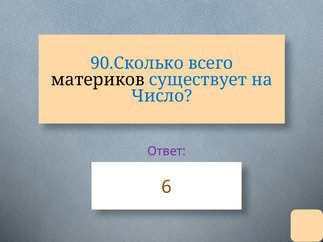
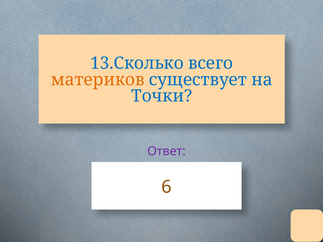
90.Сколько: 90.Сколько -> 13.Сколько (137, 63)
материков colour: black -> orange (98, 80)
Число: Число -> Точки (162, 96)
